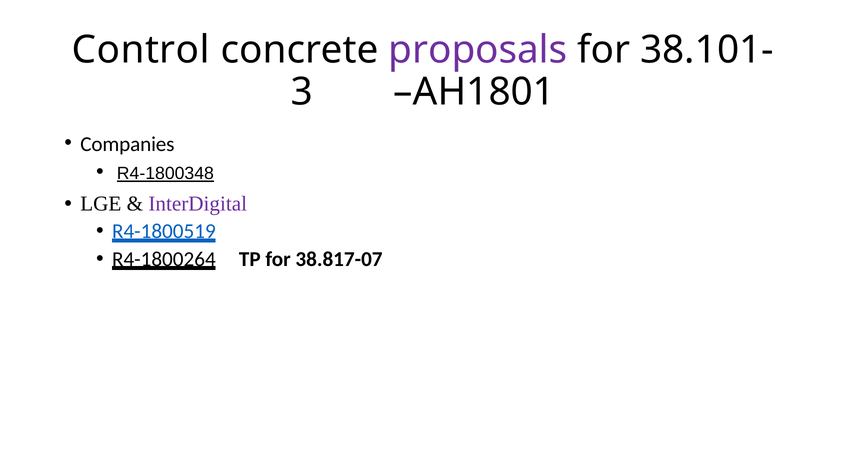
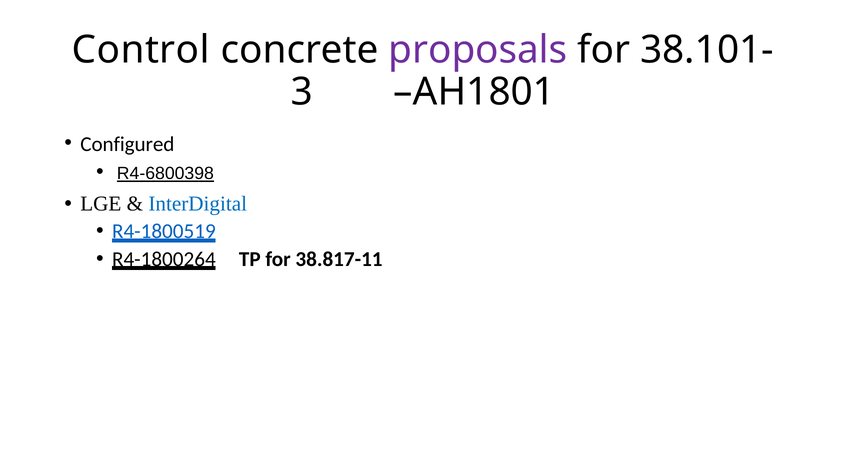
Companies: Companies -> Configured (127, 144)
R4-1800348: R4-1800348 -> R4-6800398 (165, 173)
InterDigital colour: purple -> blue (198, 204)
38.817-07: 38.817-07 -> 38.817-11 (339, 259)
